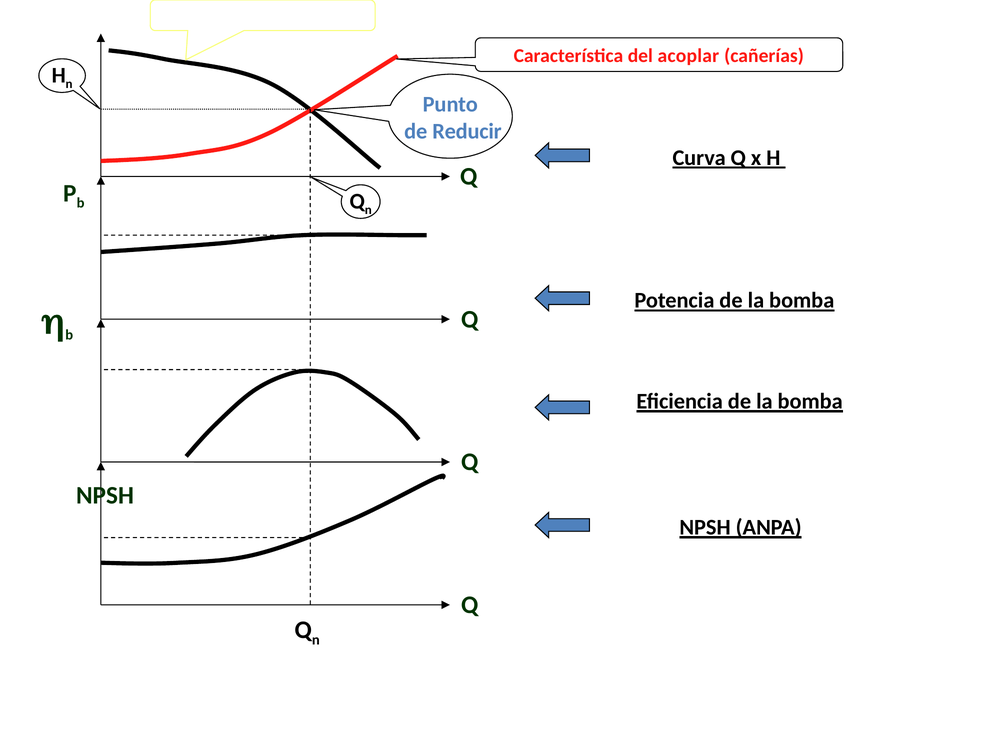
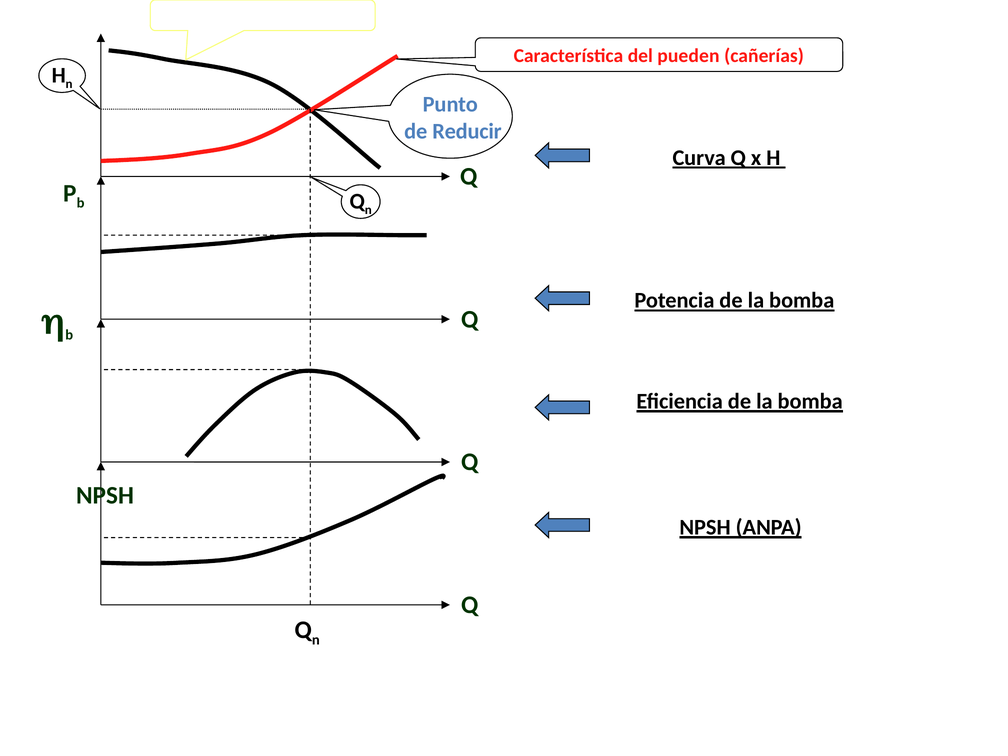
acoplar: acoplar -> pueden (688, 56)
